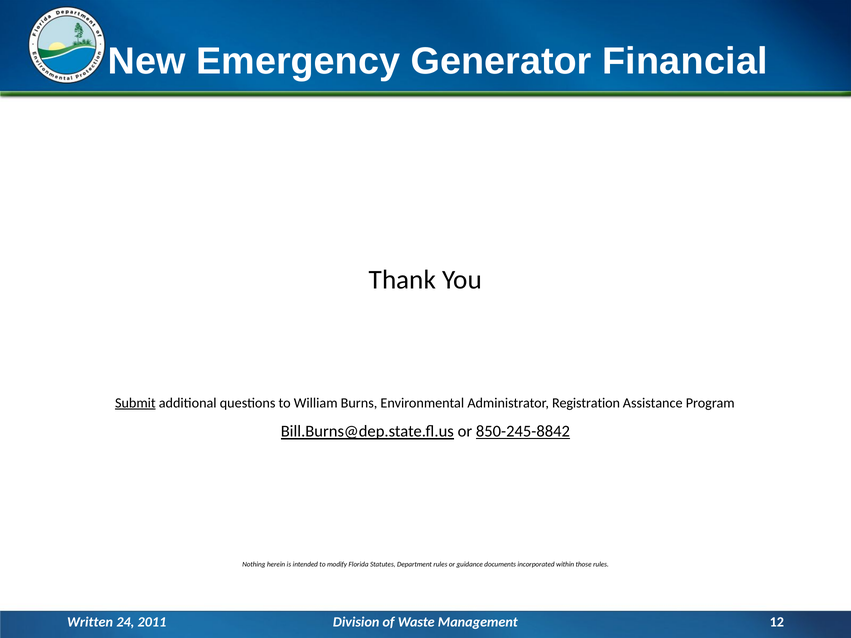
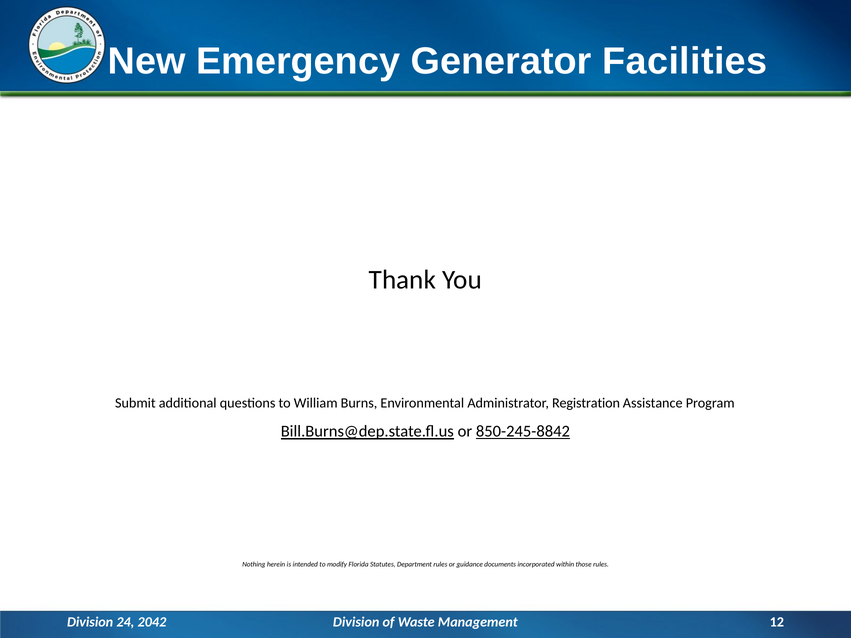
Financial: Financial -> Facilities (685, 61)
Submit underline: present -> none (135, 403)
Written: Written -> Division (90, 622)
2011: 2011 -> 2042 (152, 622)
